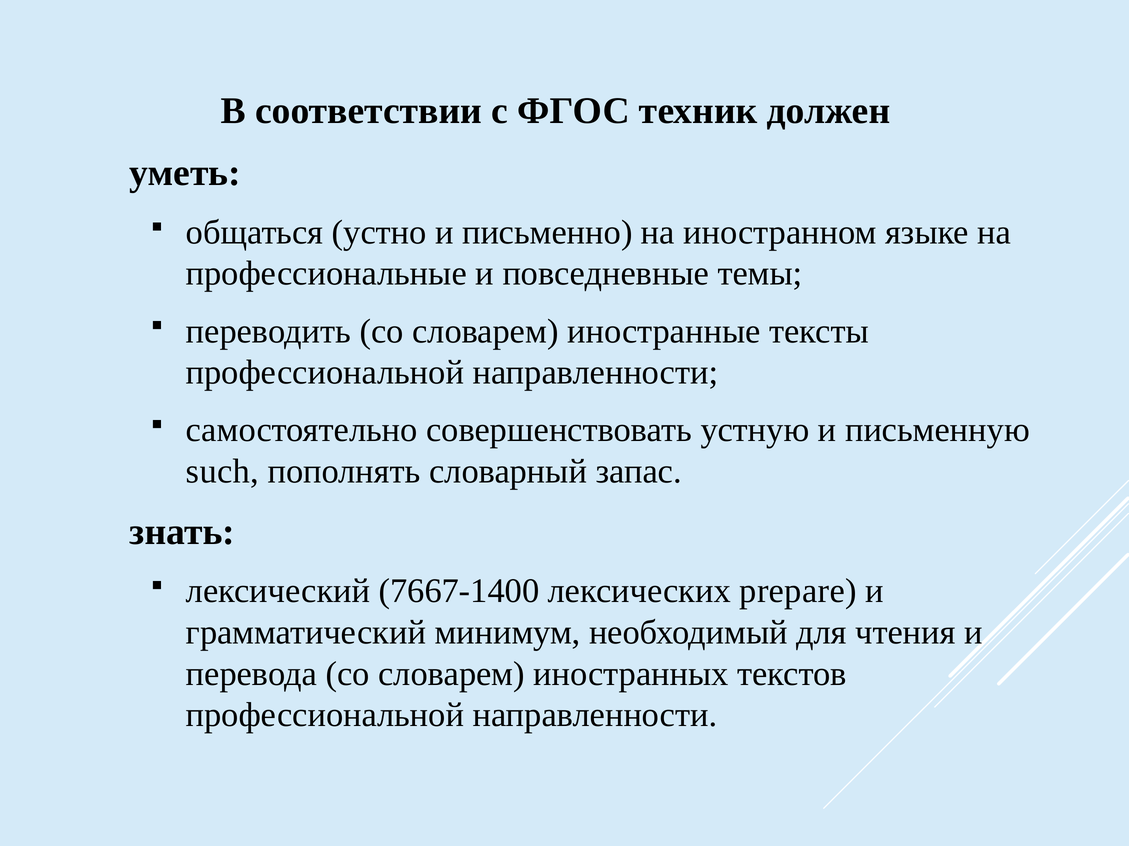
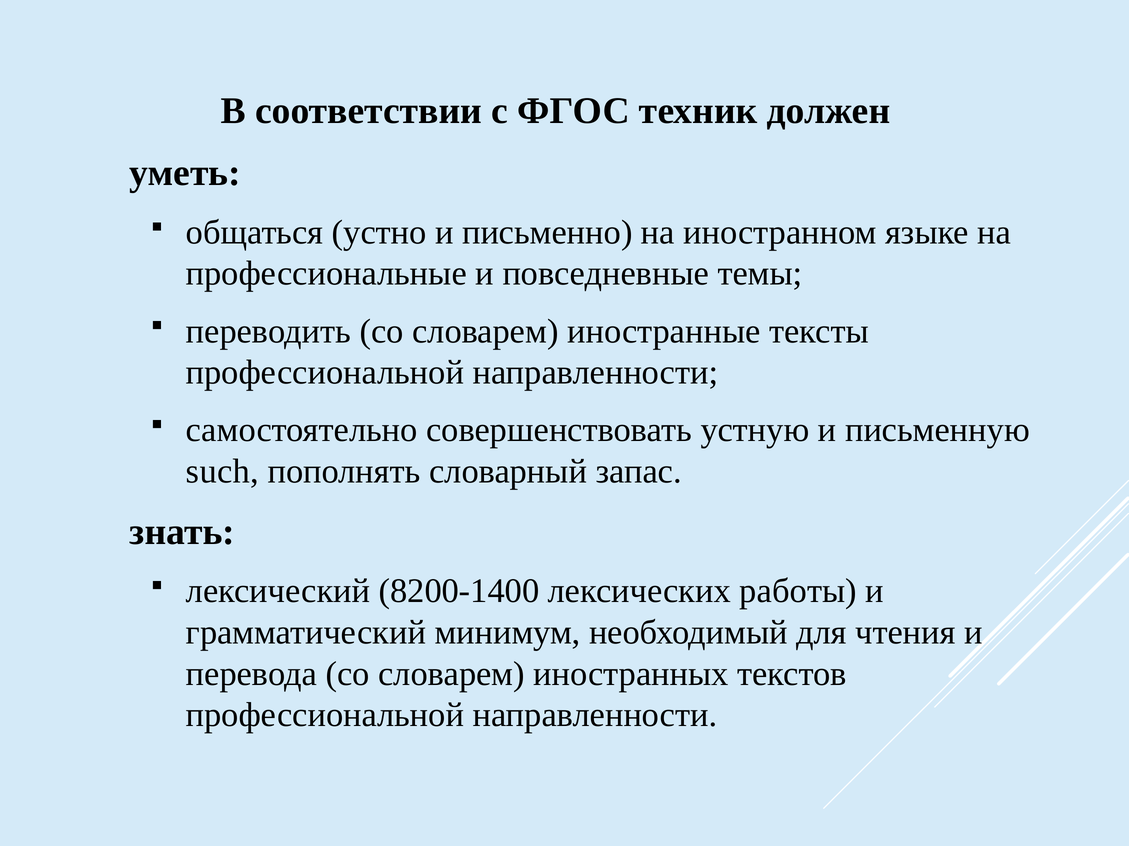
7667-1400: 7667-1400 -> 8200-1400 (459, 592)
prepare: prepare -> работы (798, 592)
